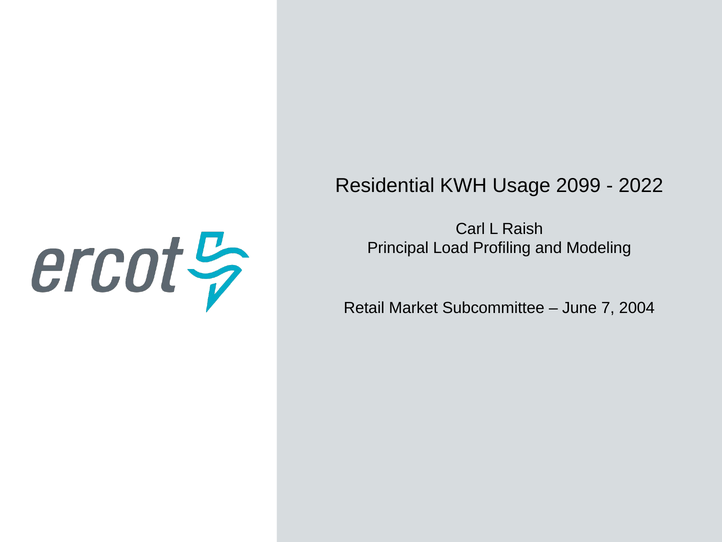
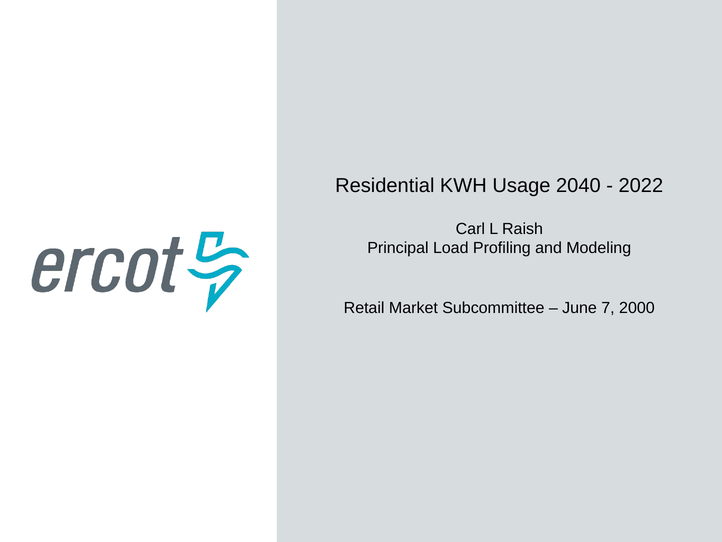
2099: 2099 -> 2040 (578, 185)
2004: 2004 -> 2000 (637, 308)
